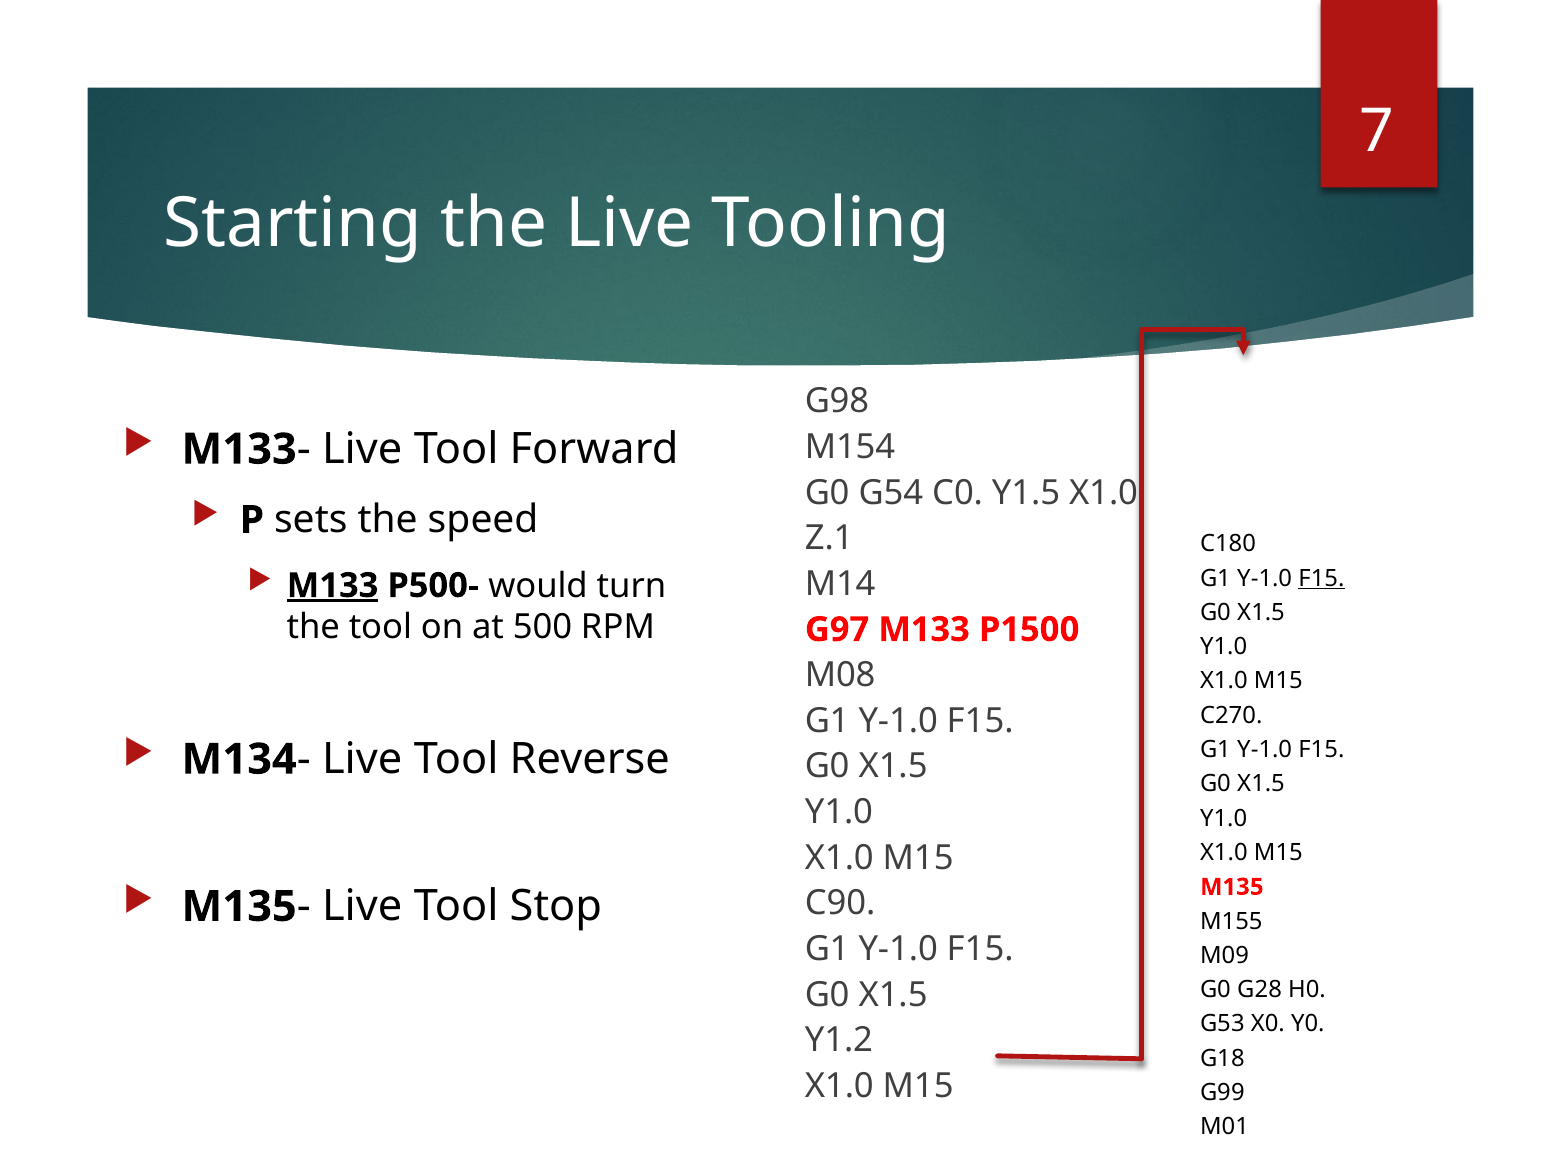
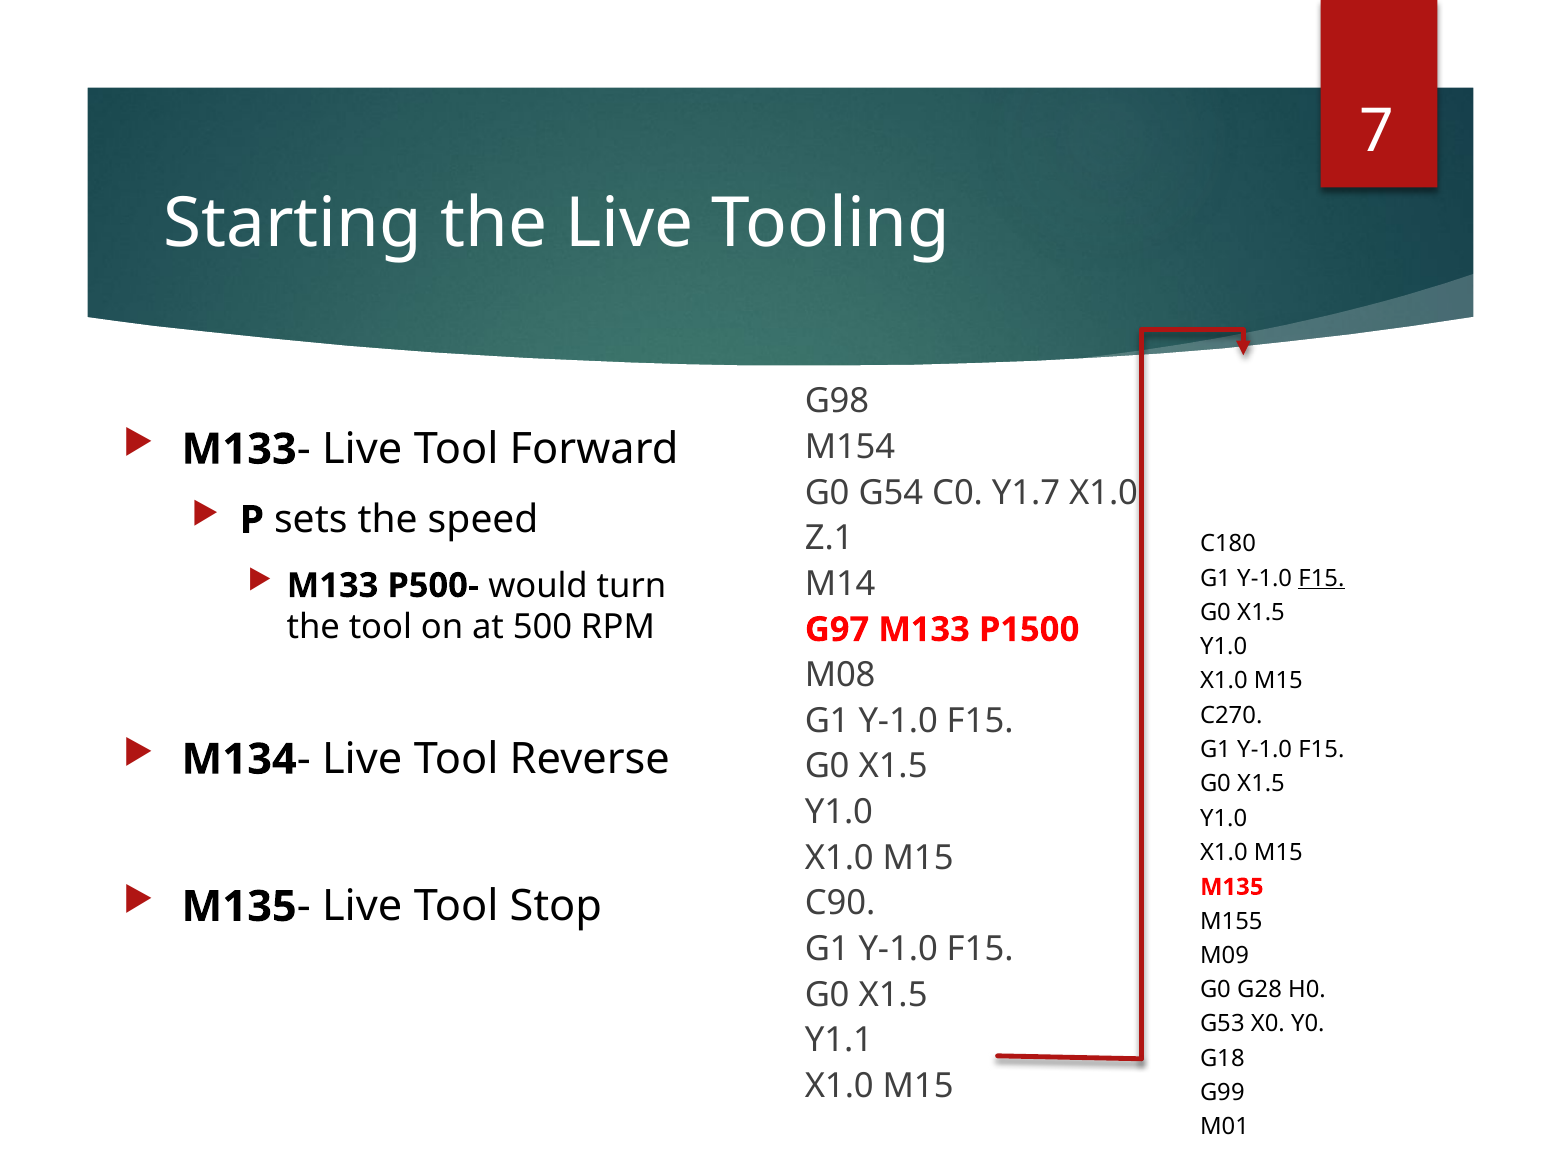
Y1.5: Y1.5 -> Y1.7 (1026, 493)
M133 underline: present -> none (333, 586)
Y1.2: Y1.2 -> Y1.1 (839, 1041)
